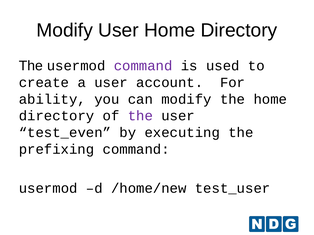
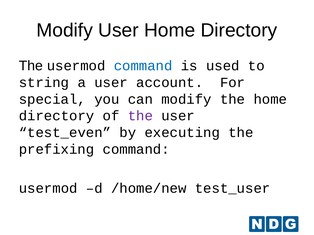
command colour: purple -> blue (143, 66)
create: create -> string (44, 83)
ability: ability -> special (52, 99)
